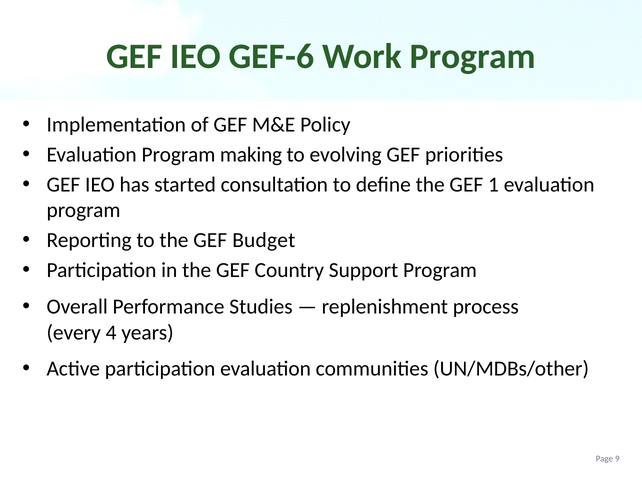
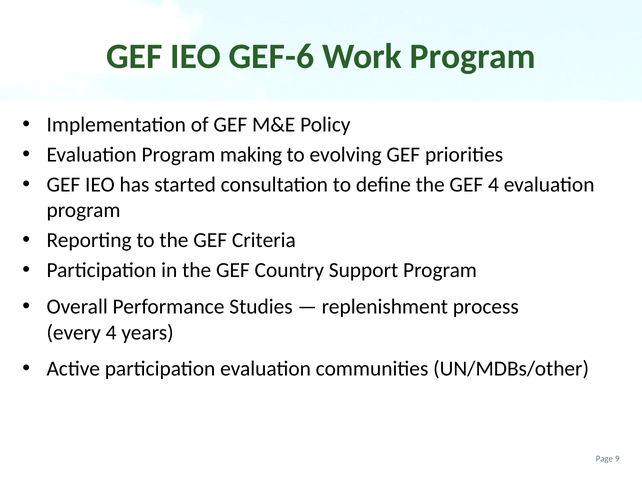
GEF 1: 1 -> 4 (493, 184)
Budget: Budget -> Criteria (264, 240)
